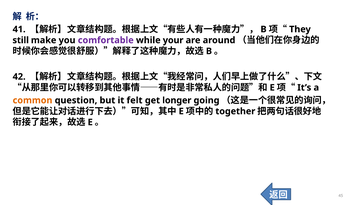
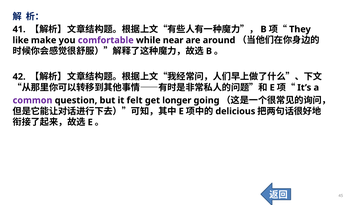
still: still -> like (21, 40)
your: your -> near (173, 40)
common colour: orange -> purple (33, 100)
together: together -> delicious (235, 111)
